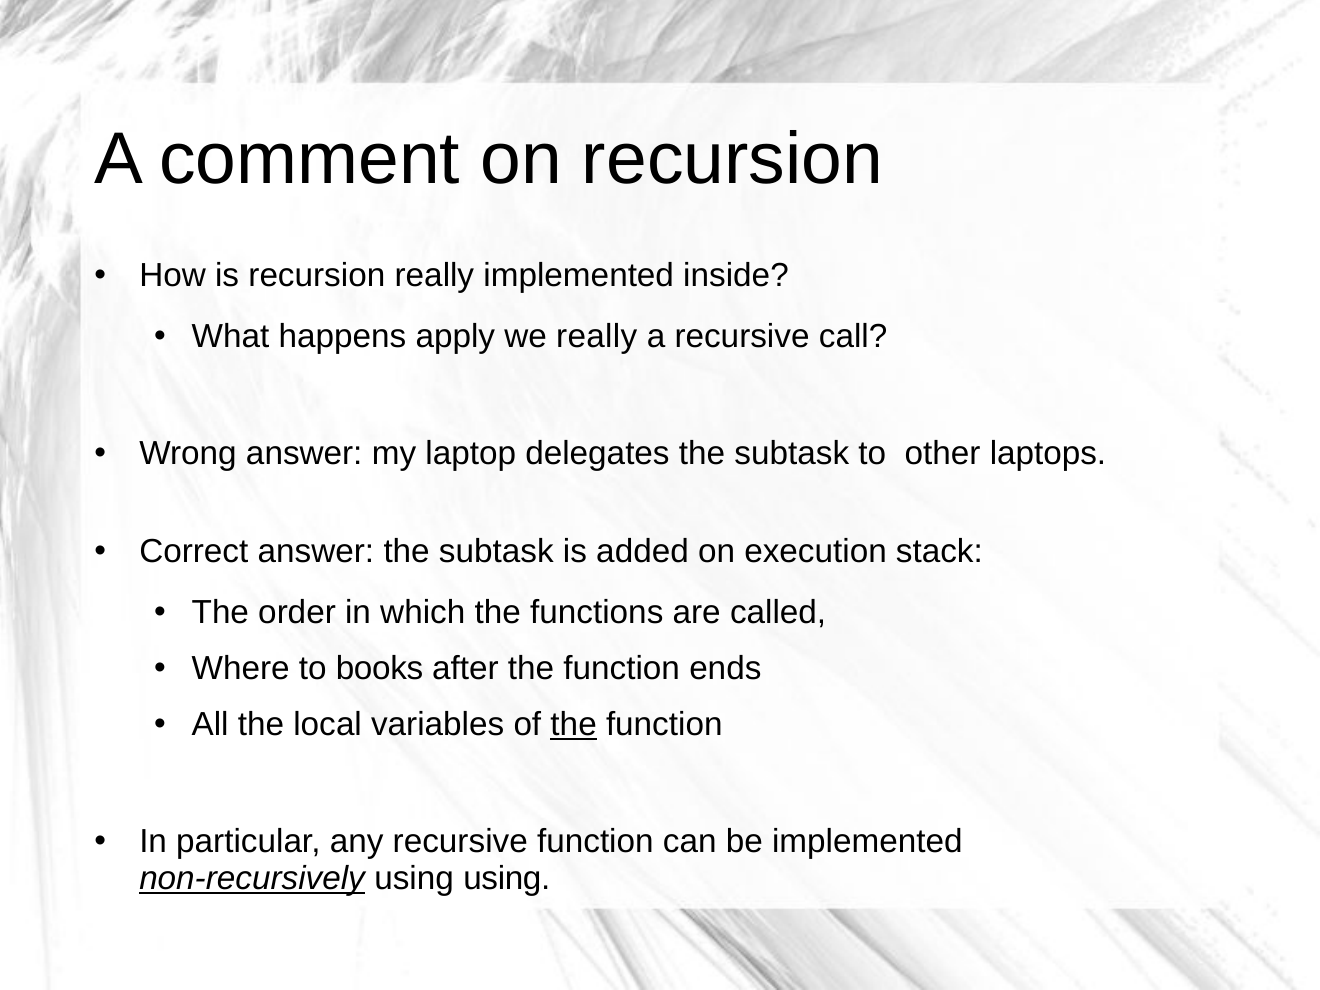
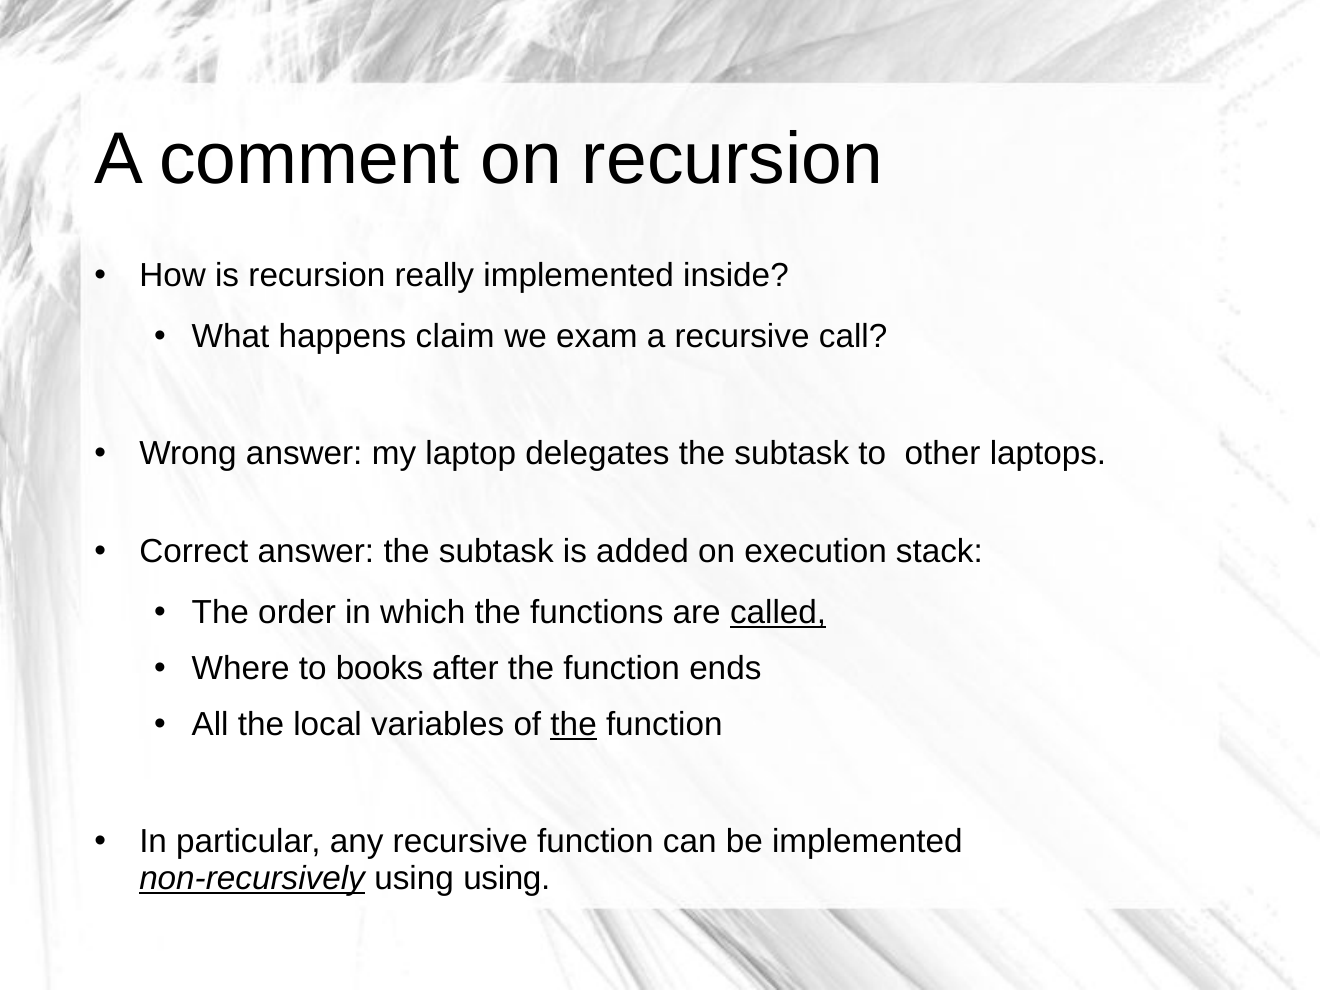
apply: apply -> claim (455, 337)
we really: really -> exam (597, 337)
called underline: none -> present (778, 612)
